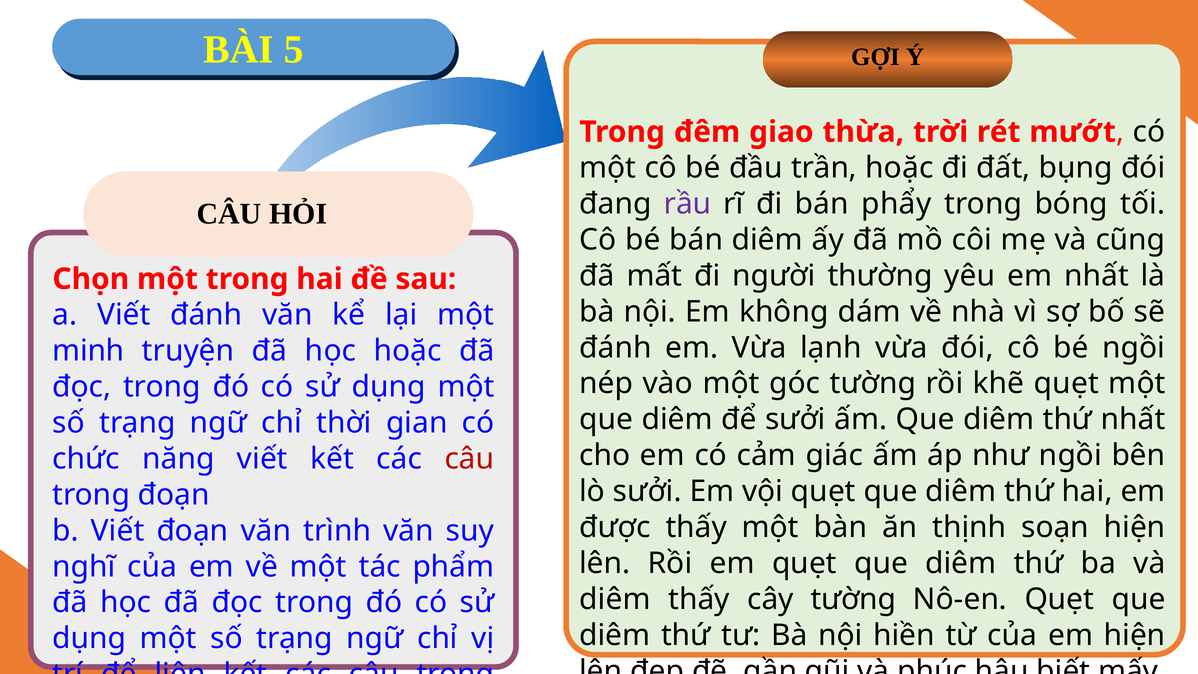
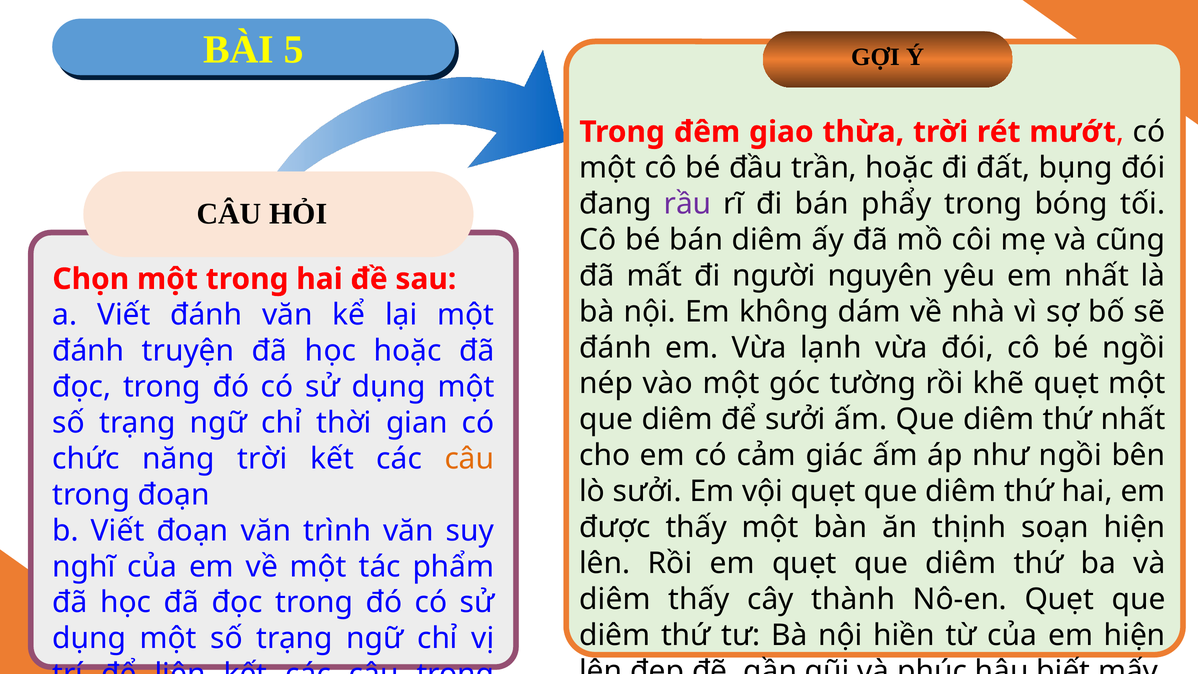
thường: thường -> nguyên (880, 276)
minh: minh -> đánh (88, 351)
năng viết: viết -> trời (262, 459)
câu colour: red -> orange (469, 459)
cây tường: tường -> thành (853, 599)
